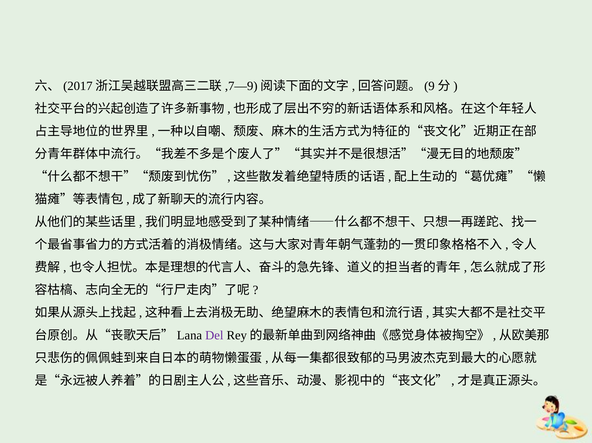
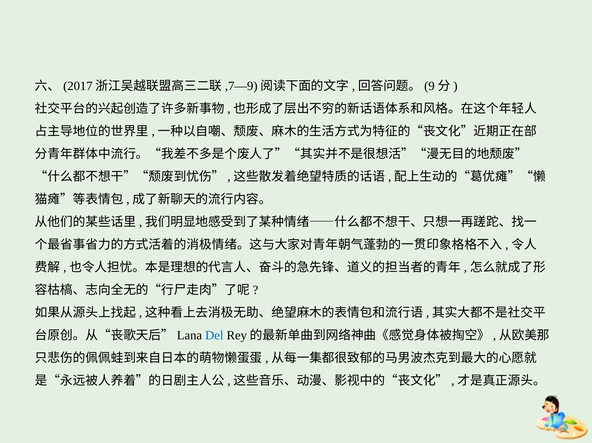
Del colour: purple -> blue (214, 335)
